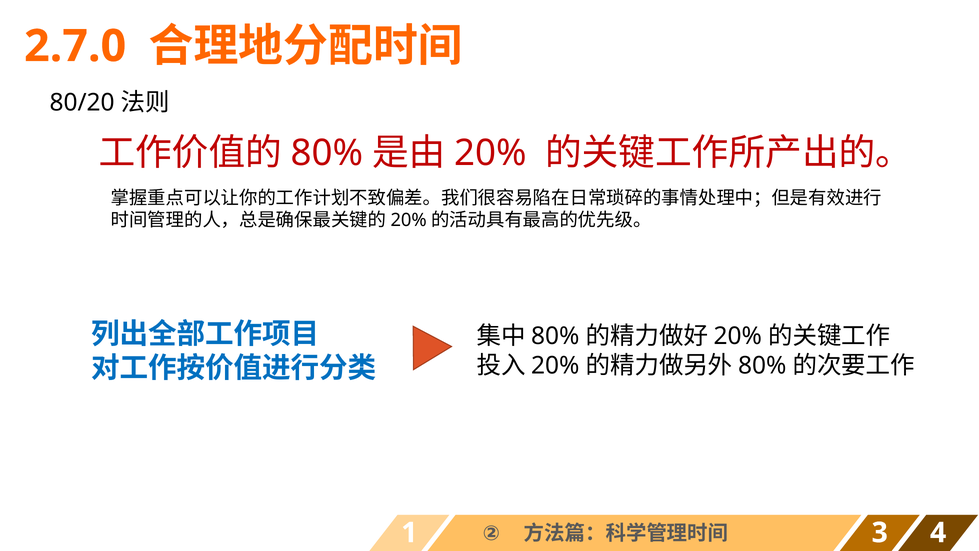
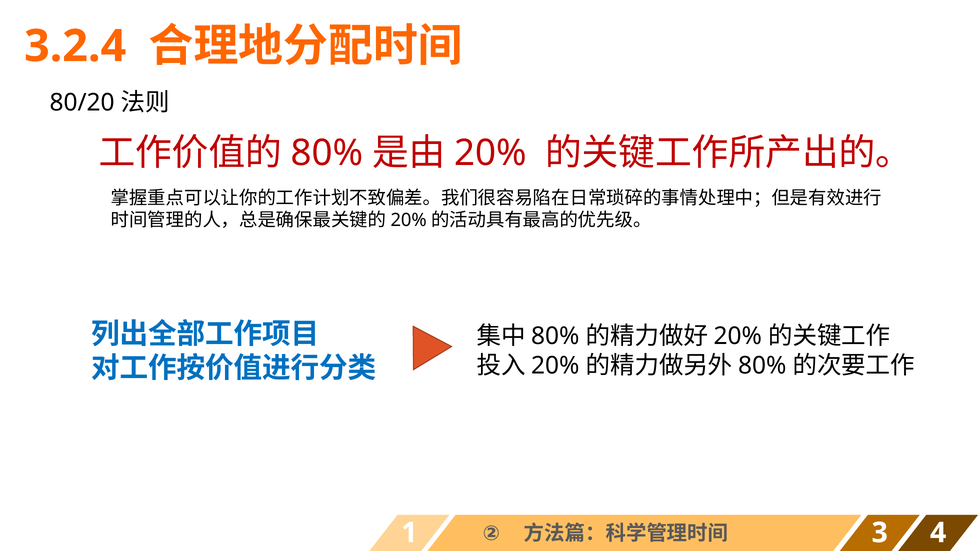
2.7.0: 2.7.0 -> 3.2.4 (75, 46)
